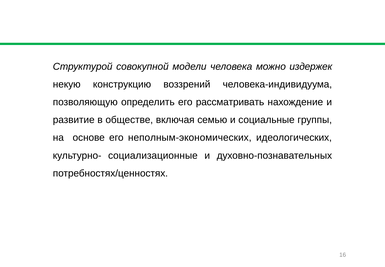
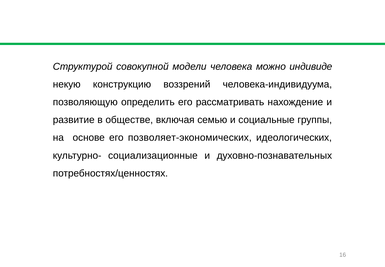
издержек: издержек -> индивиде (311, 66)
неполным-экономических: неполным-экономических -> позволяет-экономических (190, 137)
